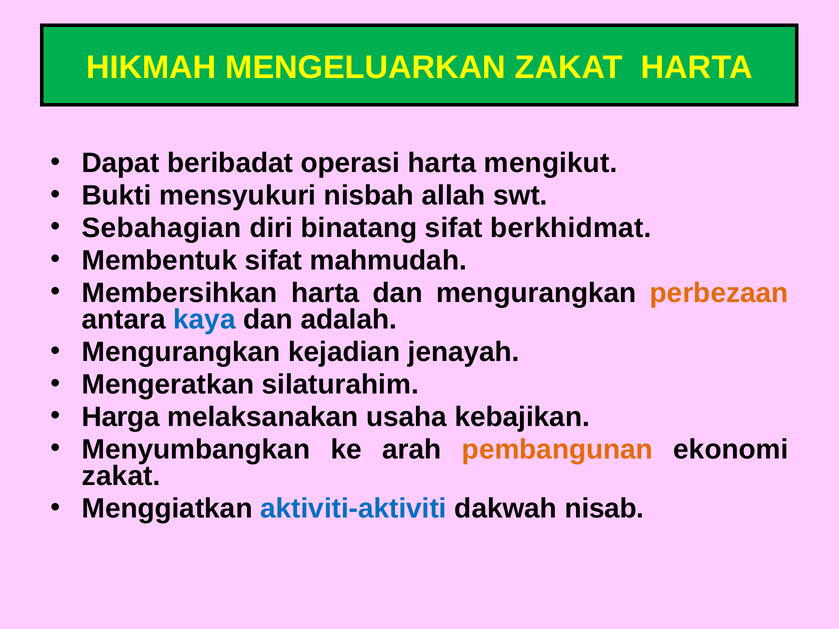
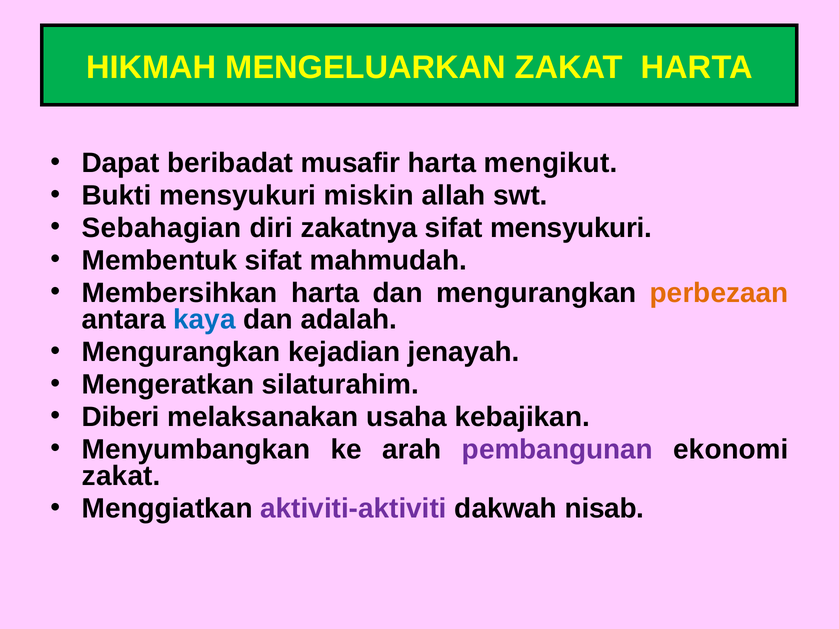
operasi: operasi -> musafir (350, 163)
nisbah: nisbah -> miskin (369, 196)
binatang: binatang -> zakatnya (359, 228)
sifat berkhidmat: berkhidmat -> mensyukuri (571, 228)
Harga: Harga -> Diberi (121, 417)
pembangunan colour: orange -> purple (557, 450)
aktiviti-aktiviti colour: blue -> purple (353, 509)
